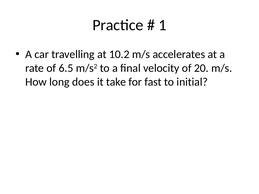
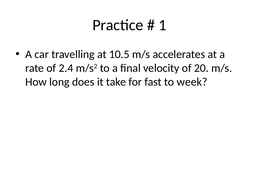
10.2: 10.2 -> 10.5 (119, 54)
6.5: 6.5 -> 2.4 (66, 68)
initial: initial -> week (192, 82)
